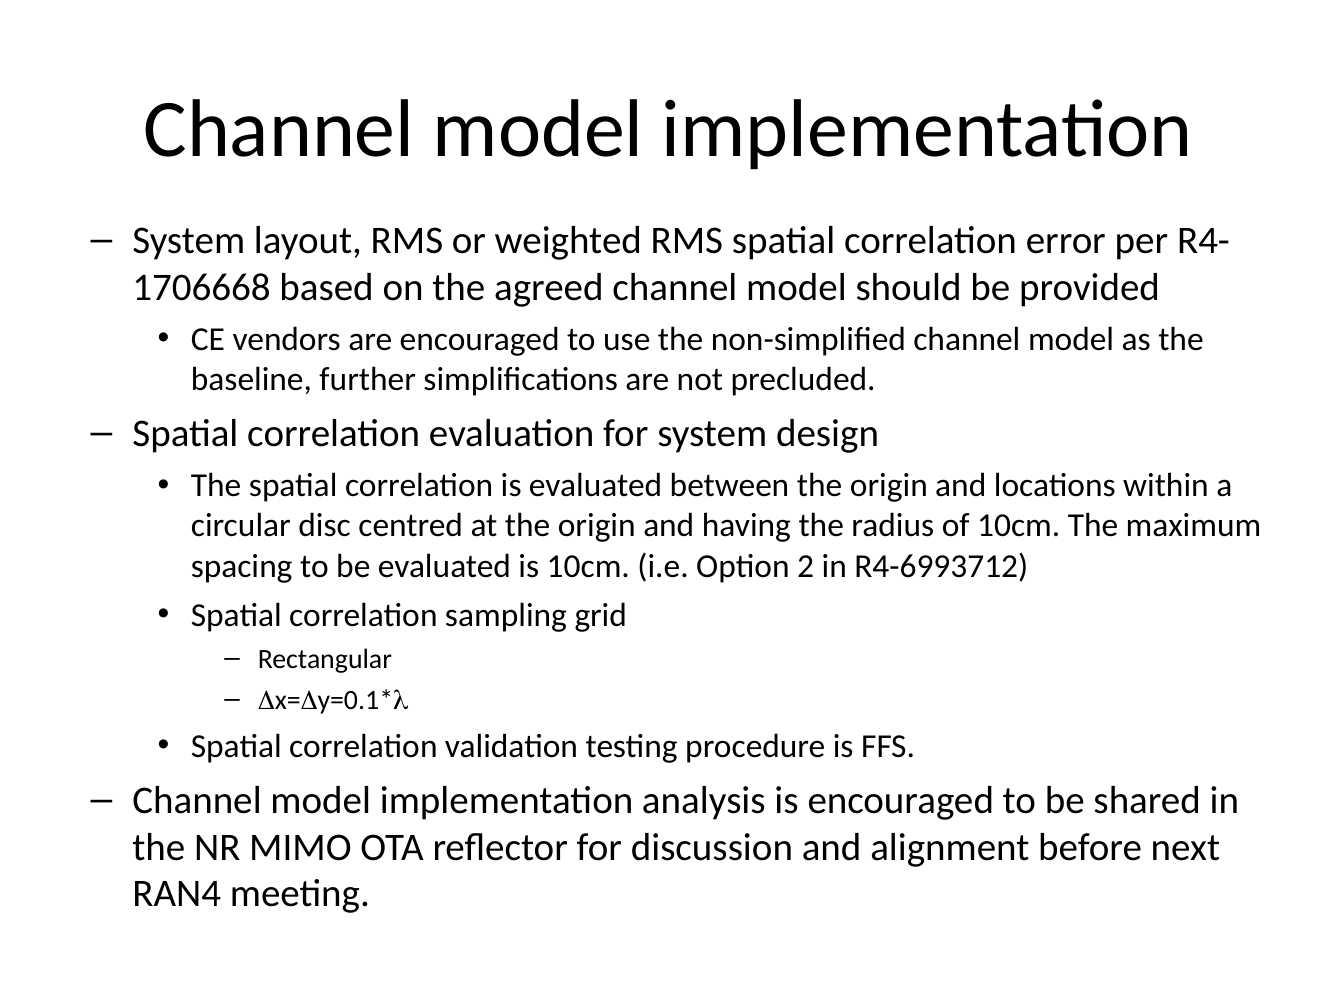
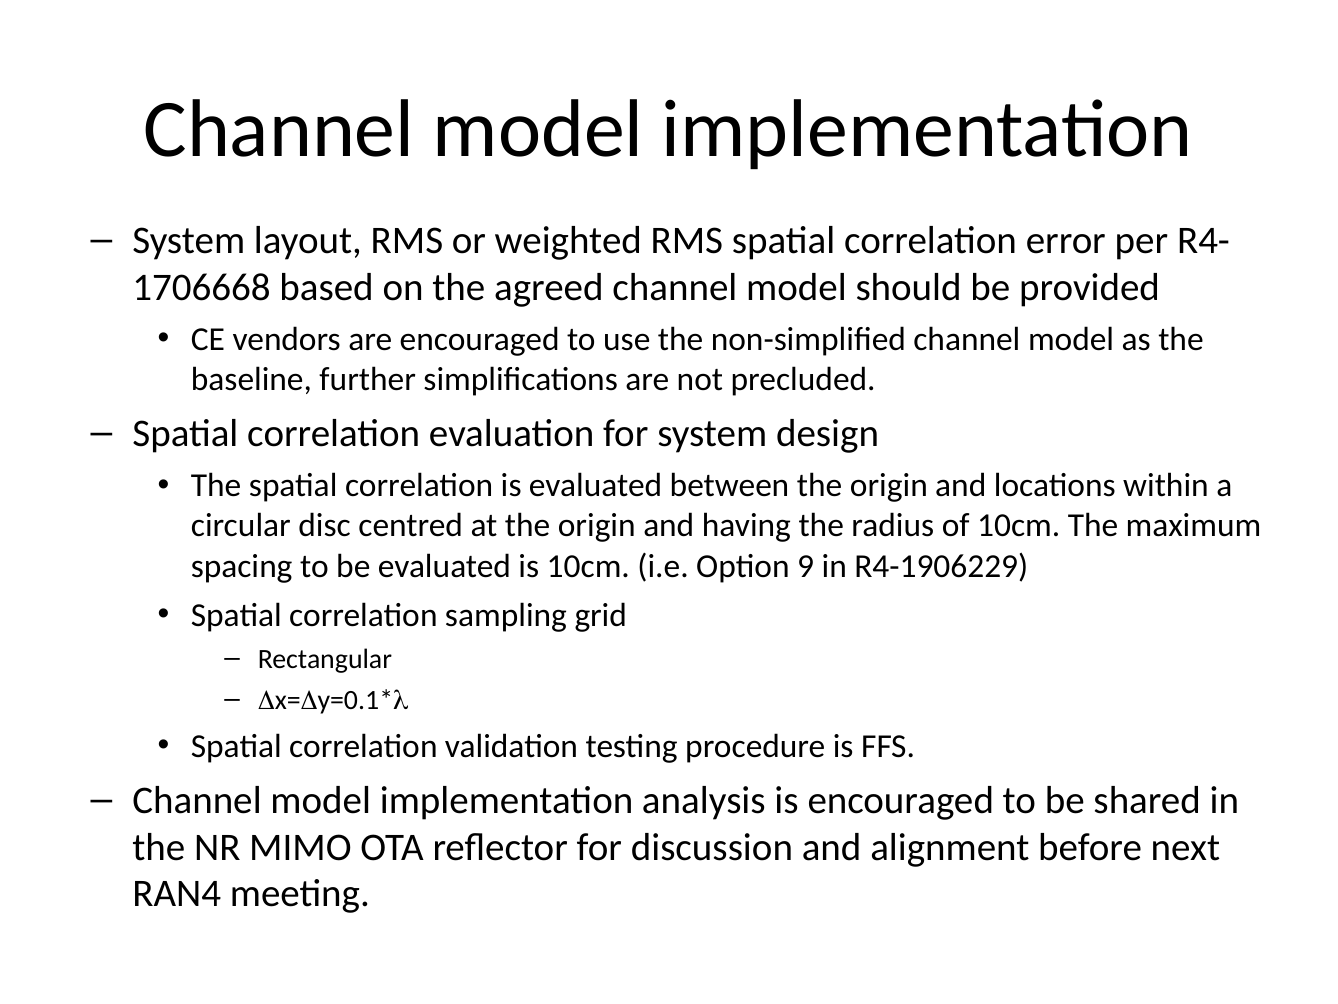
2: 2 -> 9 (806, 566)
R4-6993712: R4-6993712 -> R4-1906229 (941, 566)
